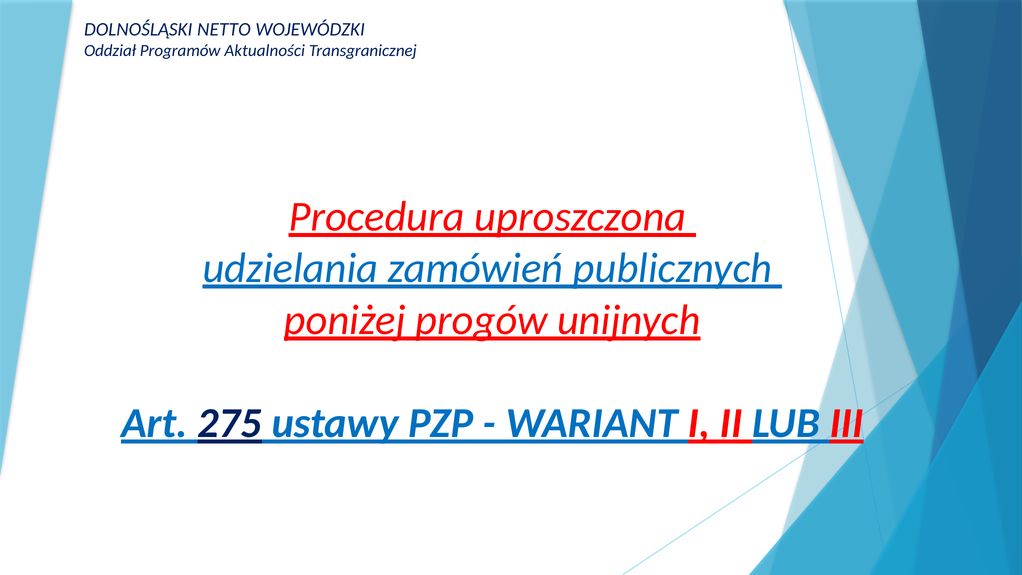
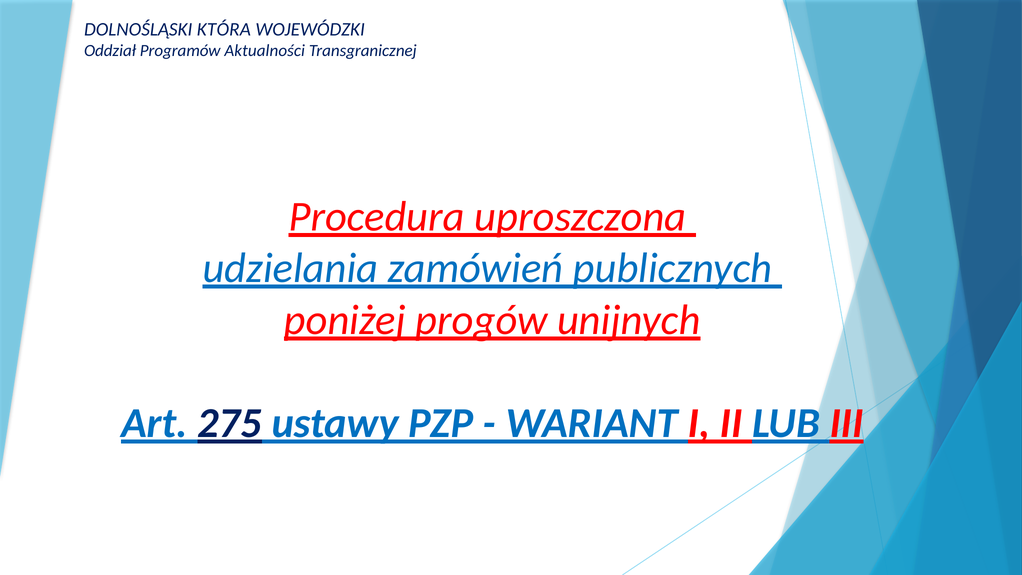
NETTO: NETTO -> KTÓRA (224, 29)
